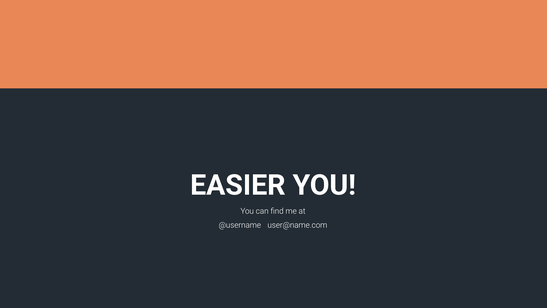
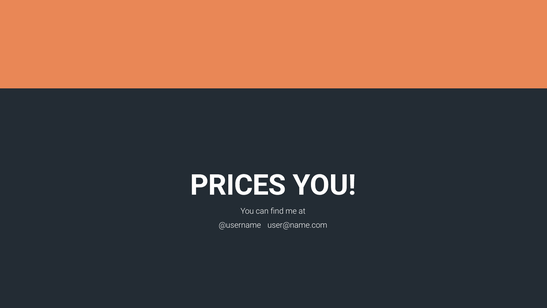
EASIER: EASIER -> PRICES (238, 185)
